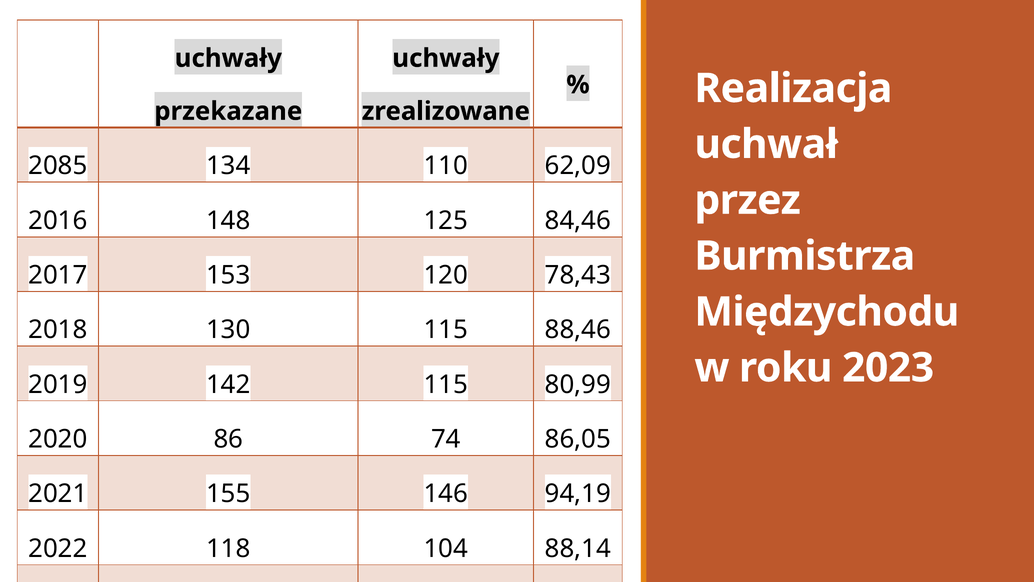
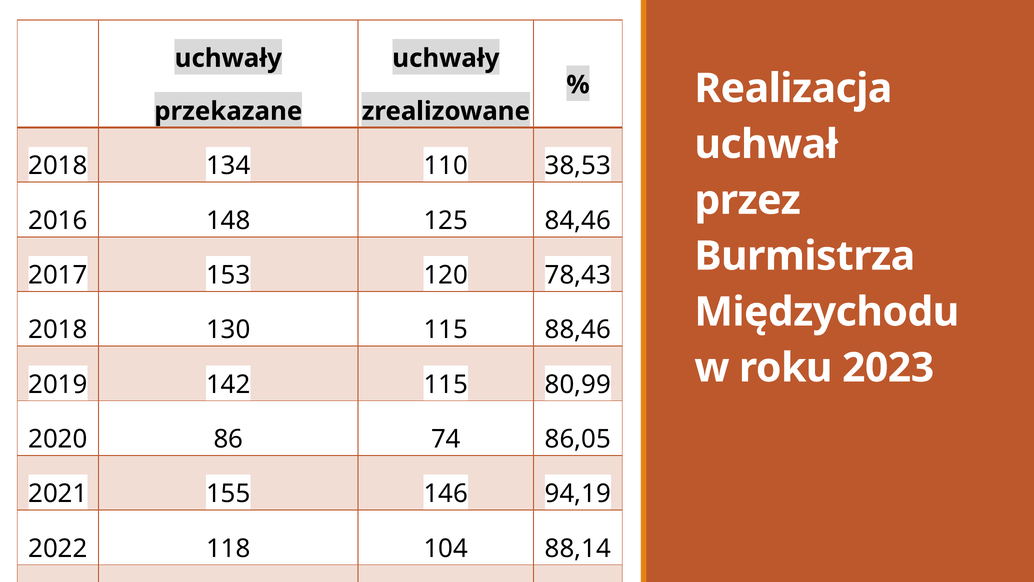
2085: 2085 -> 2018 (58, 166)
62,09: 62,09 -> 38,53 (578, 166)
